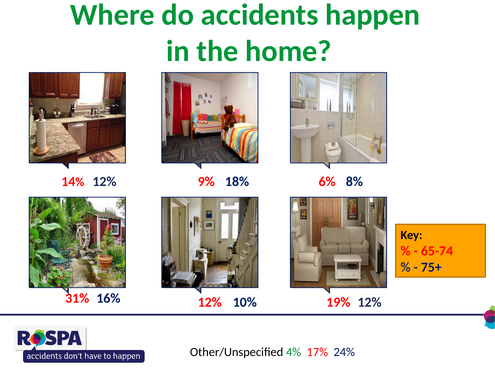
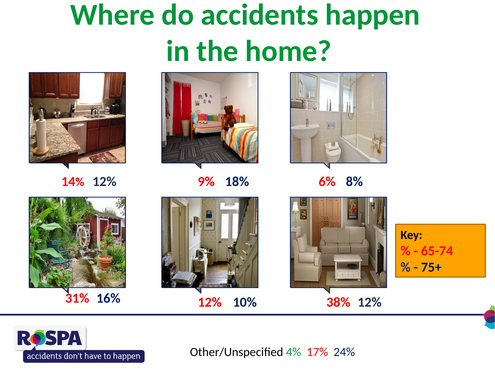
19%: 19% -> 38% (338, 303)
